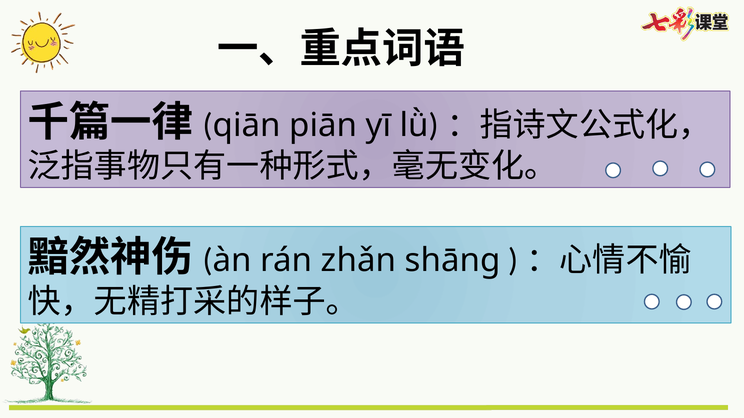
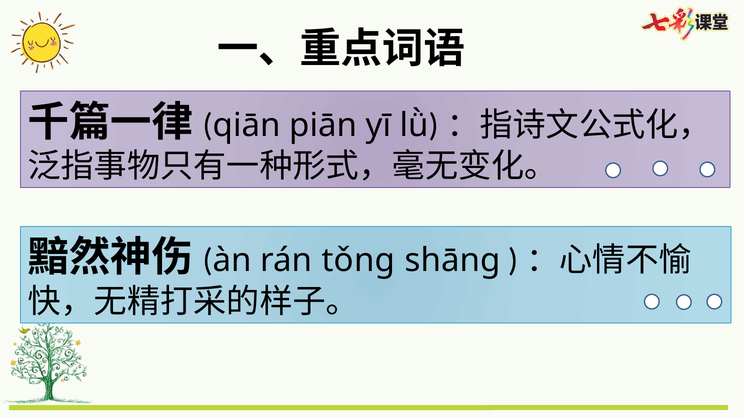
zhǎn: zhǎn -> tǒng (358, 261)
